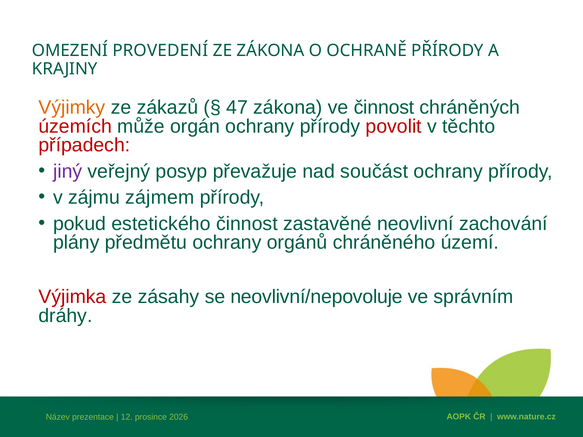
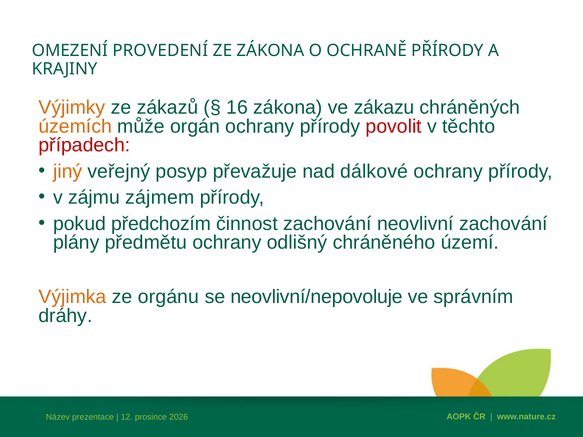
47: 47 -> 16 (237, 107)
ve činnost: činnost -> zákazu (384, 107)
územích colour: red -> orange (75, 126)
jiný colour: purple -> orange (68, 171)
součást: součást -> dálkové (374, 171)
estetického: estetického -> předchozím (161, 224)
činnost zastavěné: zastavěné -> zachování (327, 224)
orgánů: orgánů -> odlišný (297, 243)
Výjimka colour: red -> orange (72, 297)
zásahy: zásahy -> orgánu (168, 297)
